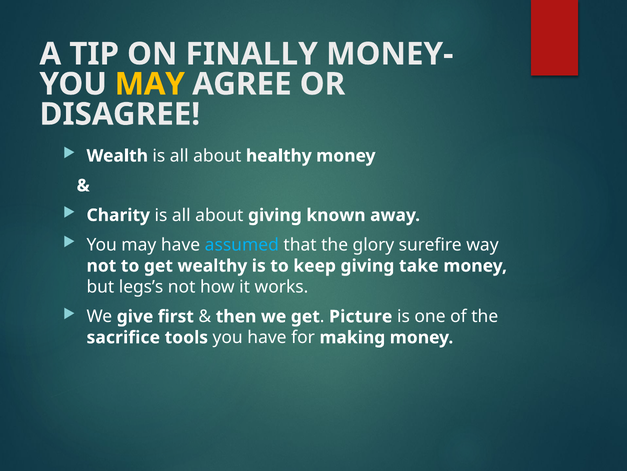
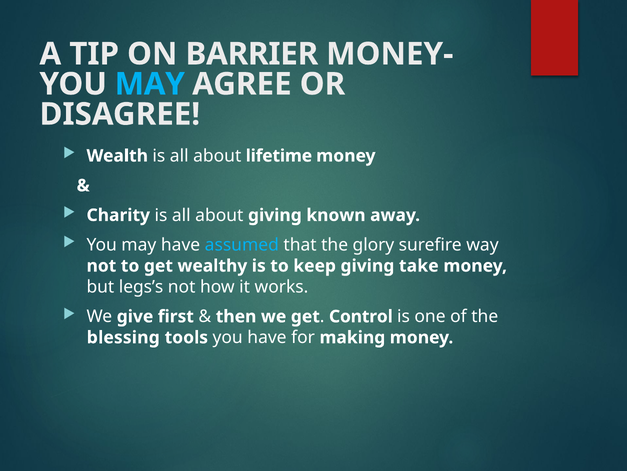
FINALLY: FINALLY -> BARRIER (252, 54)
MAY colour: yellow -> light blue (150, 84)
healthy: healthy -> lifetime (279, 156)
Picture: Picture -> Control (361, 316)
sacrifice: sacrifice -> blessing (123, 337)
